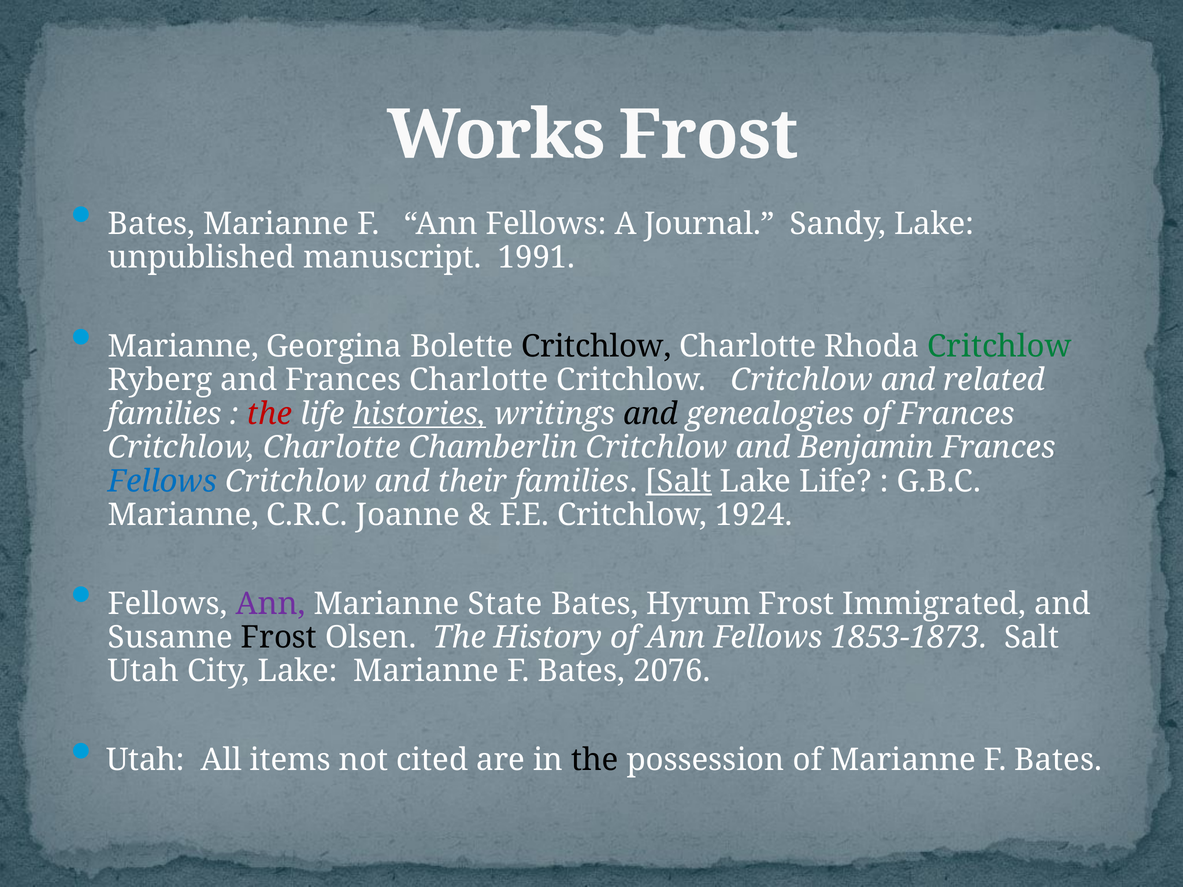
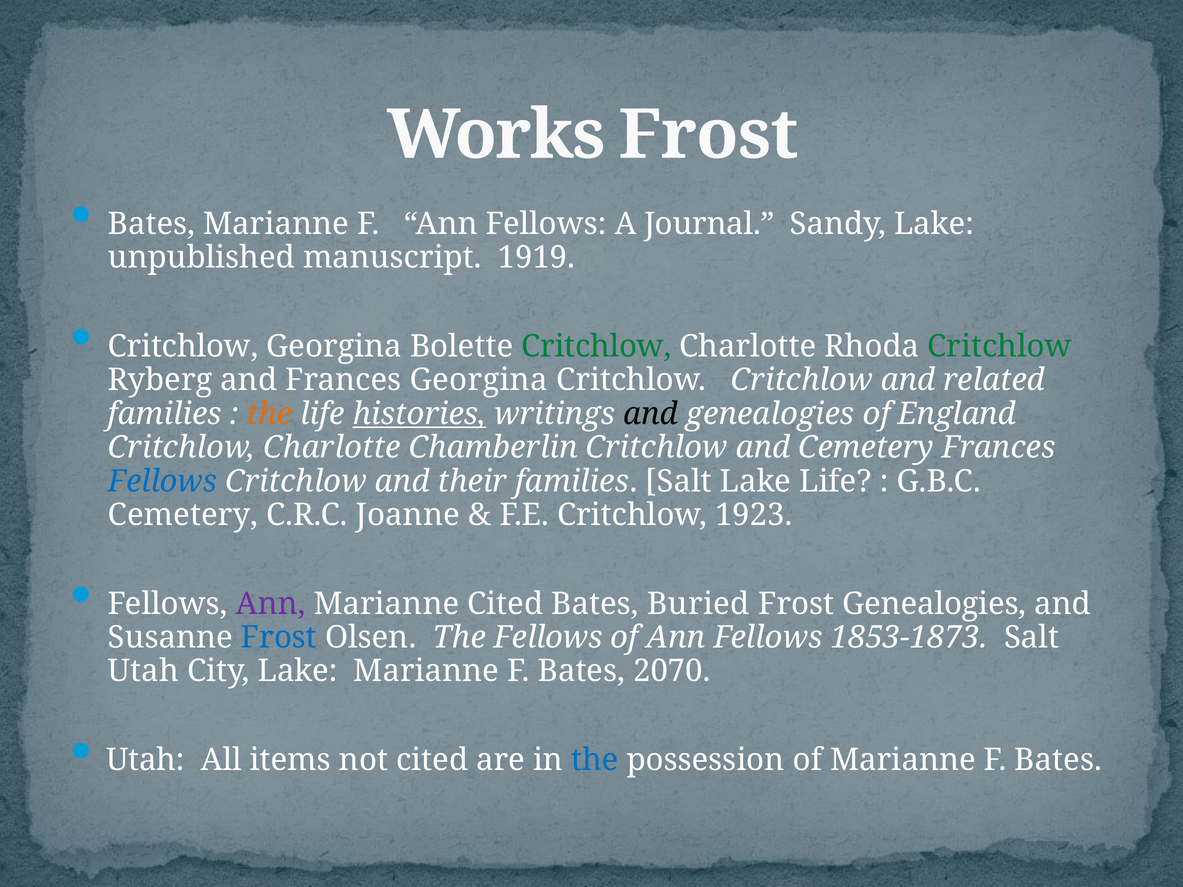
1991: 1991 -> 1919 (537, 258)
Marianne: Marianne -> Critchlow (183, 346)
Critchlow colour: black -> green (596, 346)
Frances Charlotte: Charlotte -> Georgina (479, 380)
the colour: red -> orange (270, 414)
of Frances: Frances -> England (957, 414)
and Benjamin: Benjamin -> Cemetery (866, 448)
Salt underline: present -> none (679, 481)
Marianne: Marianne -> Cemetery (183, 515)
1924: 1924 -> 1923 (754, 515)
Marianne State: State -> Cited (505, 604)
Hyrum: Hyrum -> Buried (698, 604)
Frost Immigrated: Immigrated -> Genealogies (934, 604)
Frost colour: black -> blue (279, 638)
The History: History -> Fellows (548, 638)
2076: 2076 -> 2070 (672, 671)
the colour: black -> blue (595, 760)
